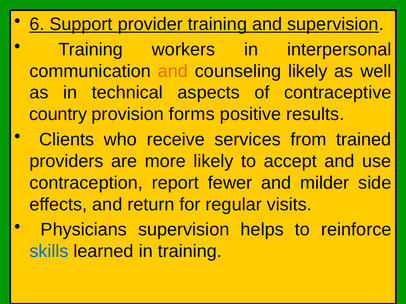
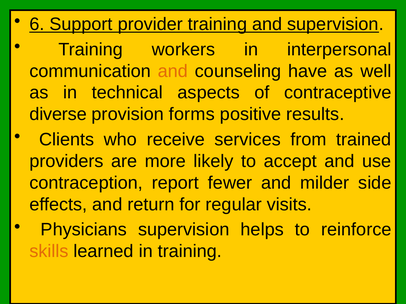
counseling likely: likely -> have (308, 71)
country: country -> diverse (58, 115)
skills colour: blue -> orange (49, 252)
